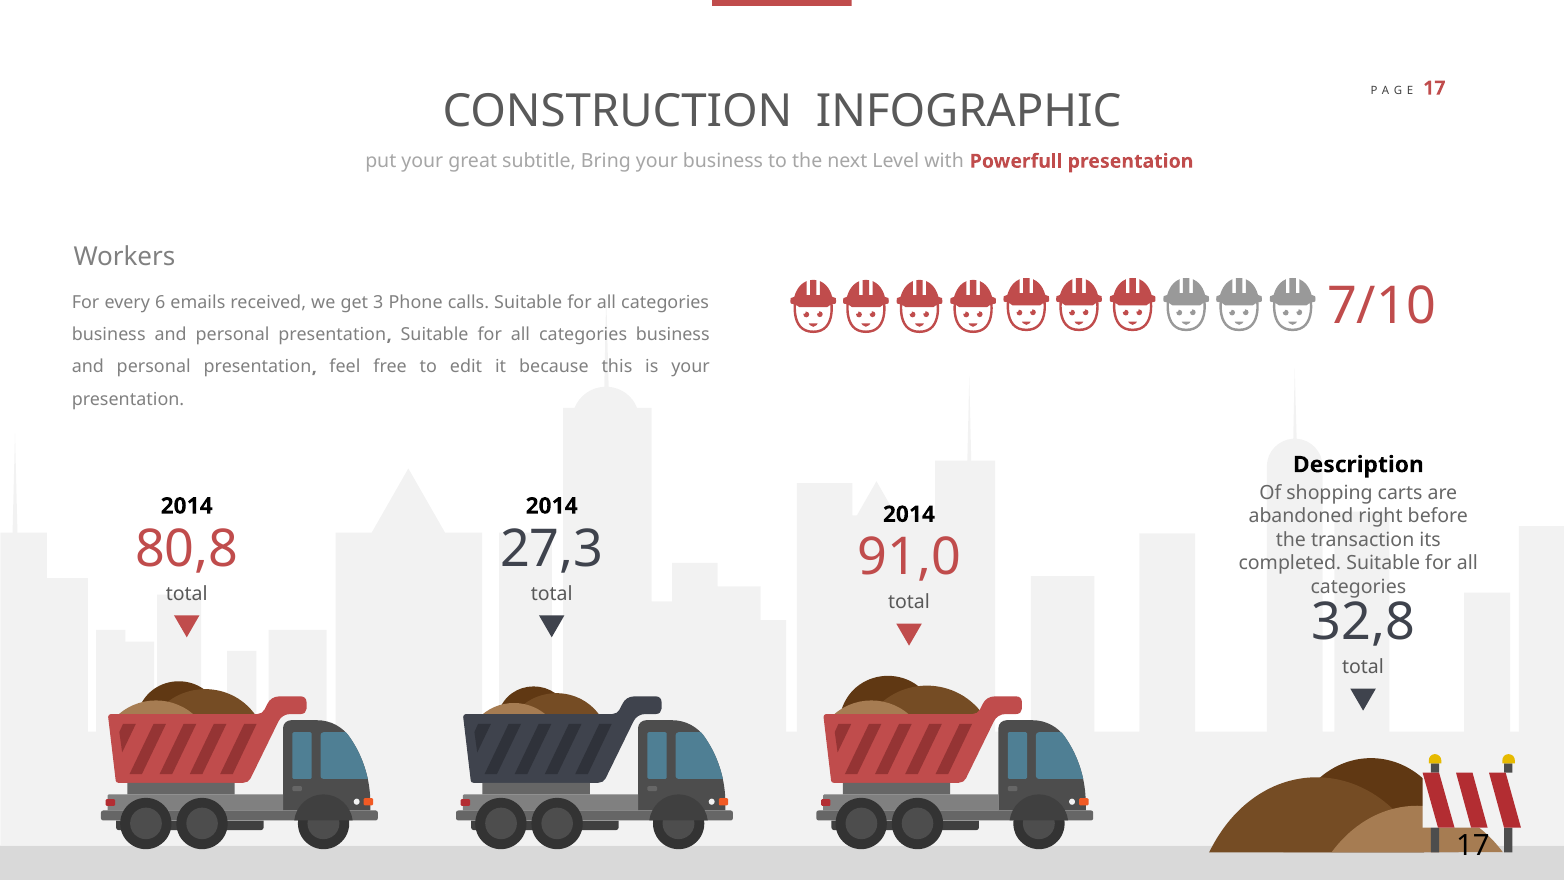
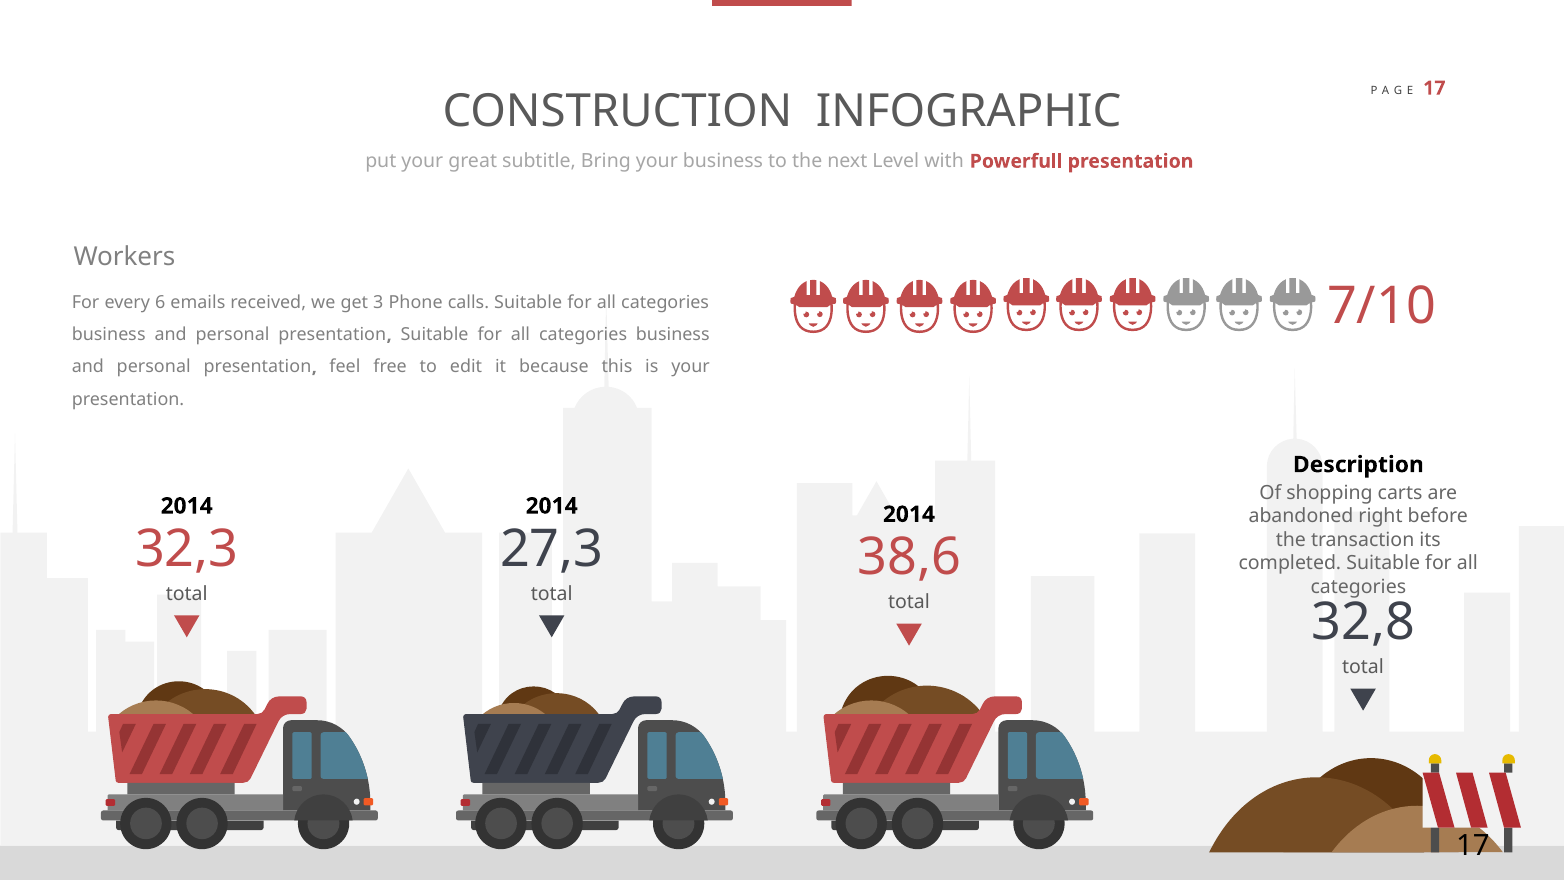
80,8: 80,8 -> 32,3 (187, 549)
91,0: 91,0 -> 38,6 (909, 558)
